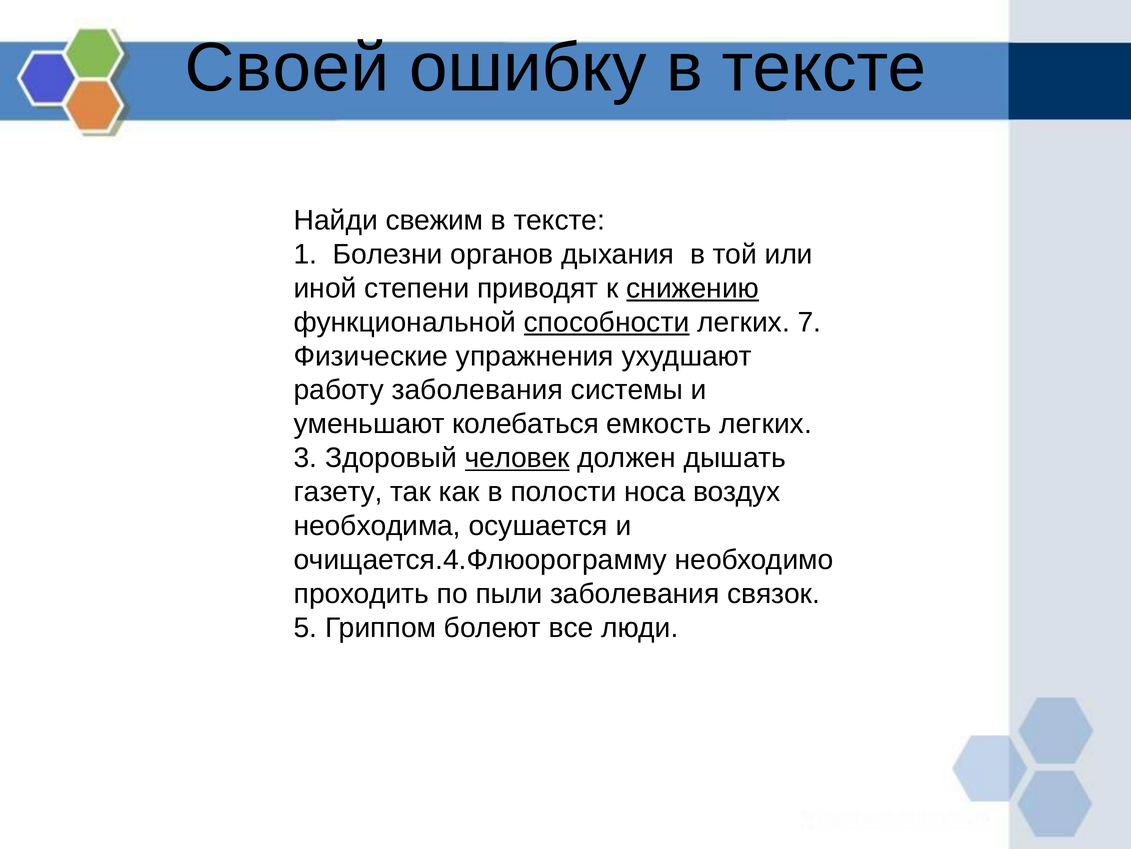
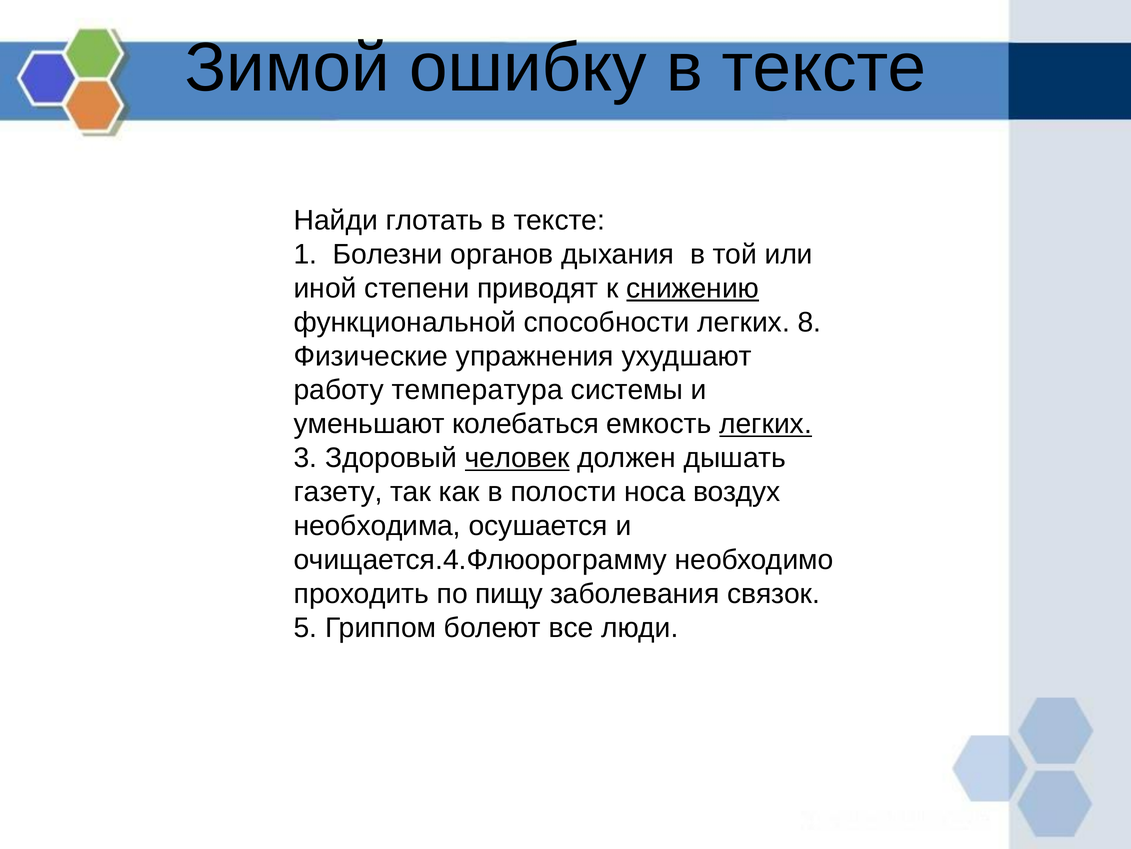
Своей: Своей -> Зимой (287, 68)
свежим: свежим -> глотать (434, 220)
способности underline: present -> none (607, 322)
7: 7 -> 8 (809, 322)
работу заболевания: заболевания -> температура (477, 390)
легких underline: none -> present (766, 424)
пыли: пыли -> пищу (509, 593)
